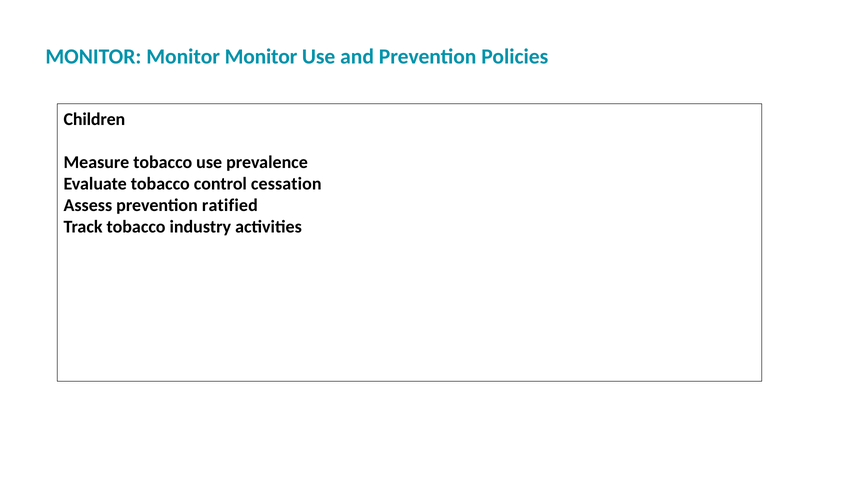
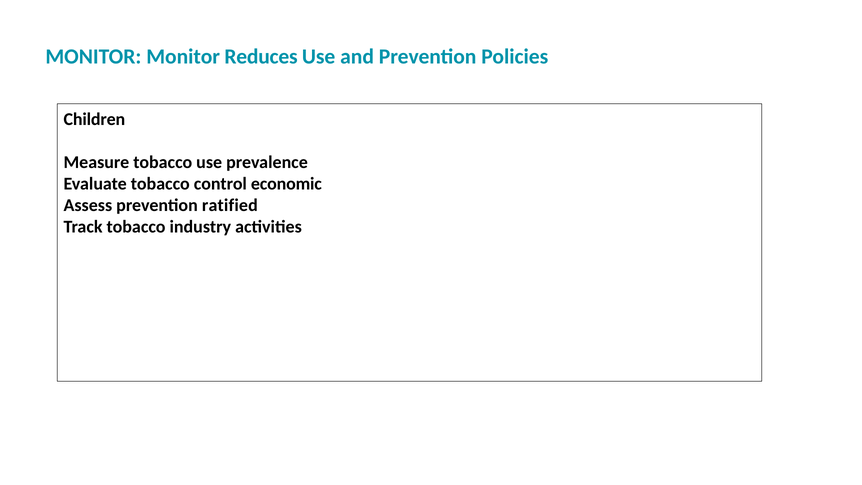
MONITOR Monitor Monitor: Monitor -> Reduces (261, 56)
cessation: cessation -> economic (286, 184)
